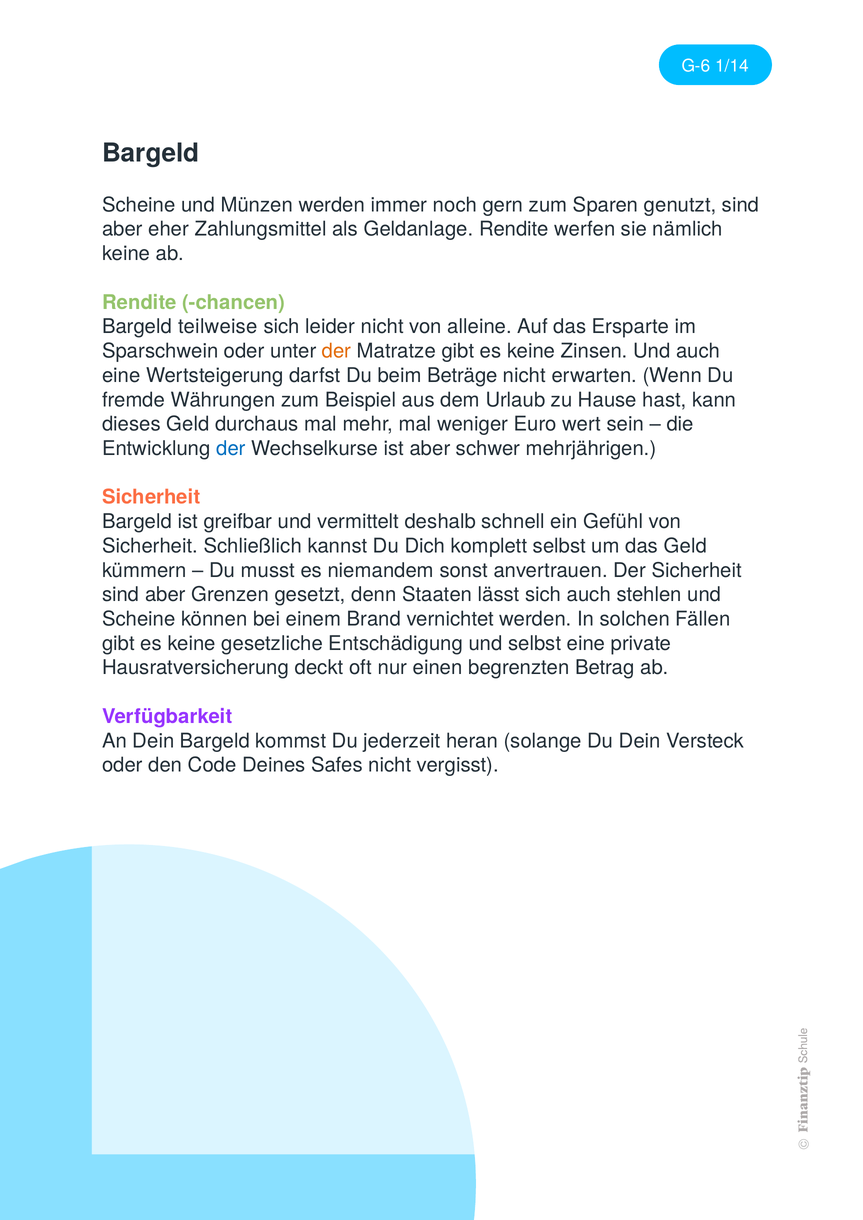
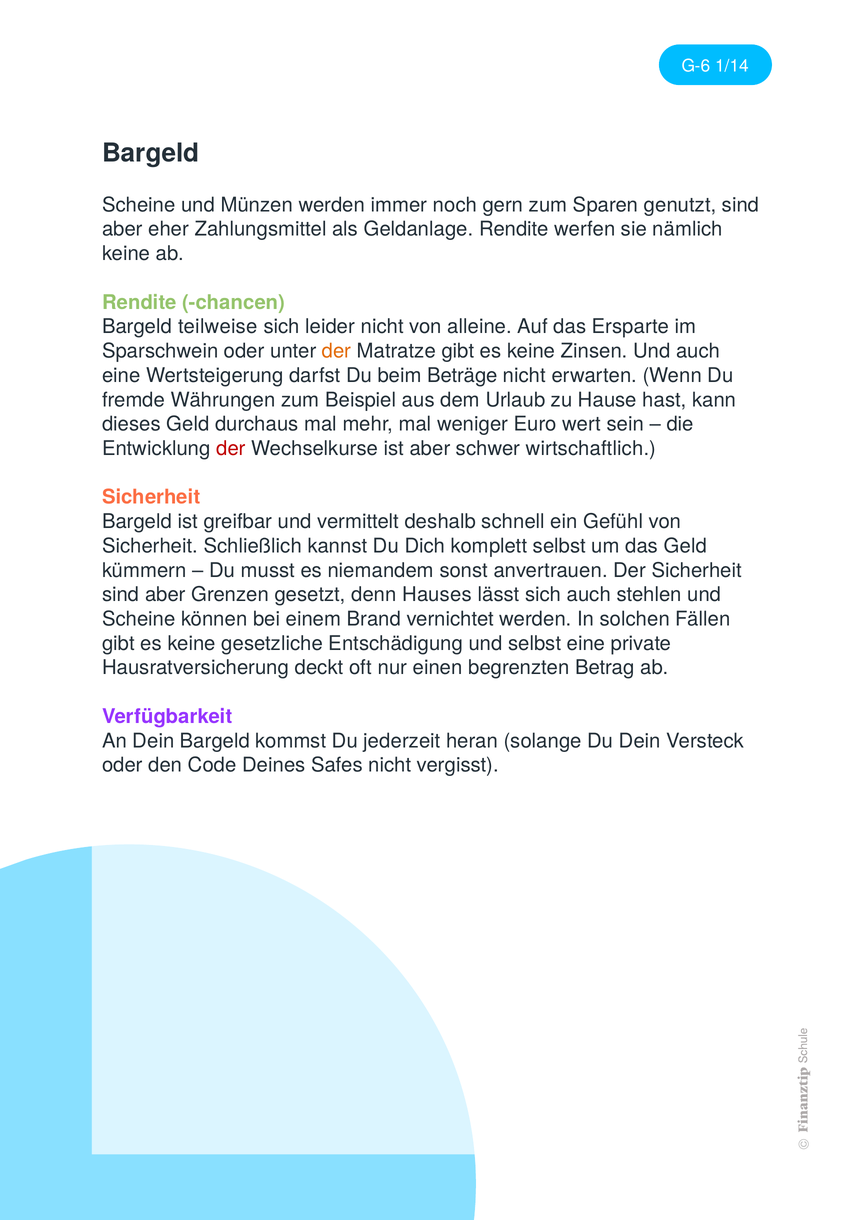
der colour: blue -> red (231, 449)
mehrjährigen: mehrjährigen -> wirtschaftlich (591, 449)
Staaten: Staaten -> Hauses (437, 595)
